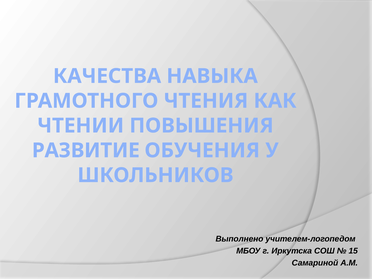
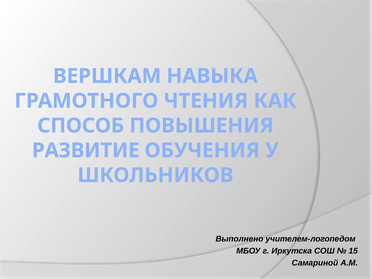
КАЧЕСТВА: КАЧЕСТВА -> ВЕРШКАМ (107, 76)
ЧТЕНИИ: ЧТЕНИИ -> СПОСОБ (81, 126)
